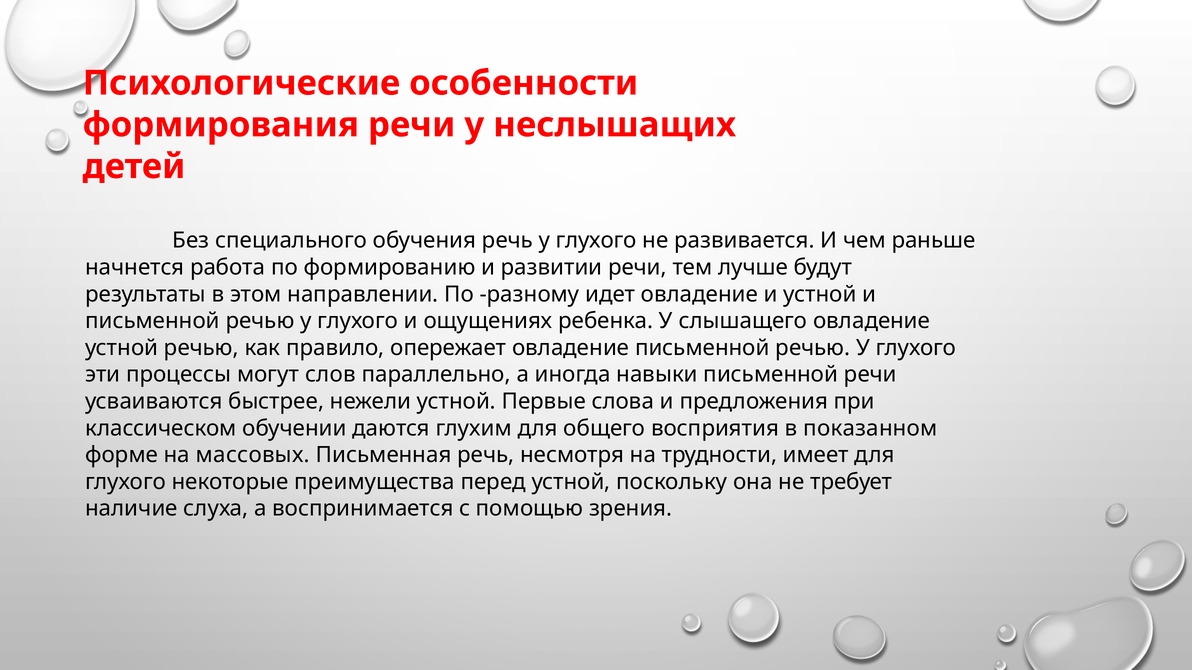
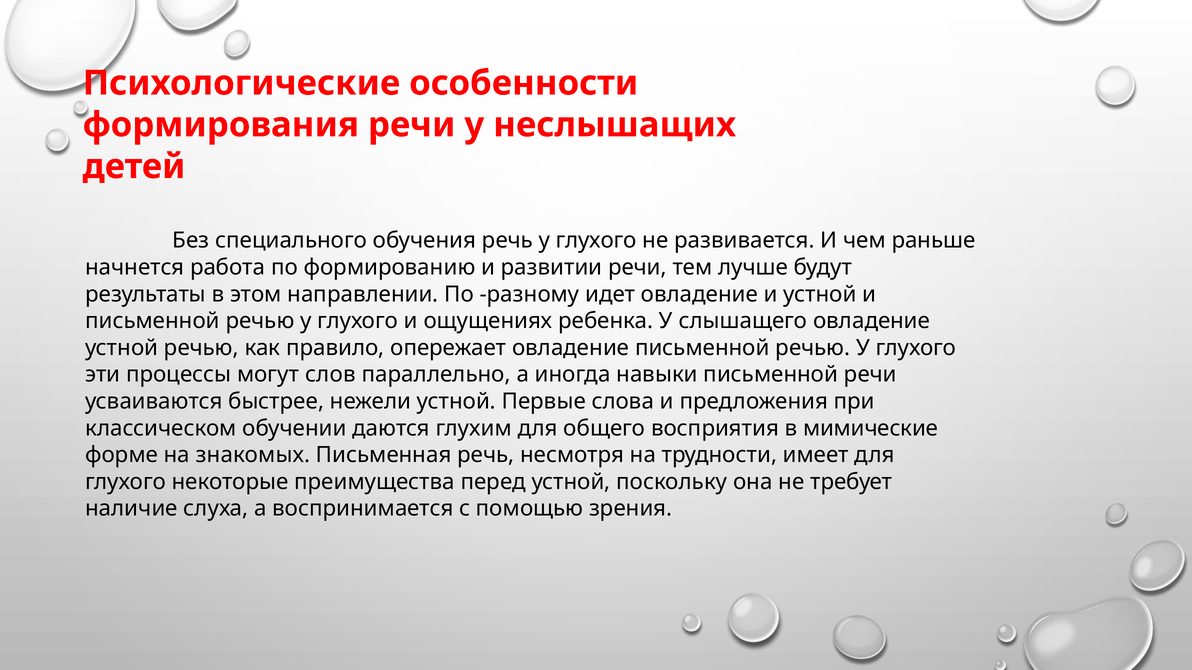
показанном: показанном -> мимические (871, 428)
массовых: массовых -> знакомых (253, 455)
